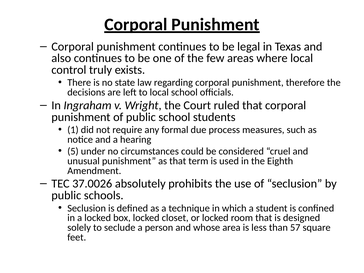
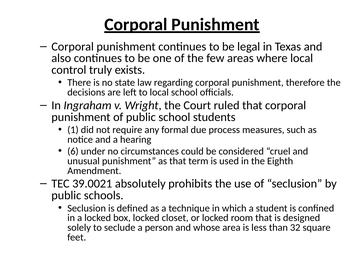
5: 5 -> 6 (73, 151)
37.0026: 37.0026 -> 39.0021 (92, 184)
57: 57 -> 32 (295, 228)
